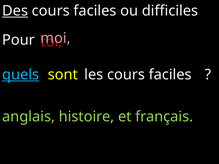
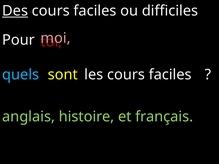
quels underline: present -> none (21, 75)
